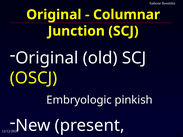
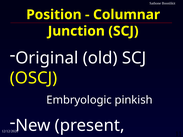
Original: Original -> Position (54, 15)
